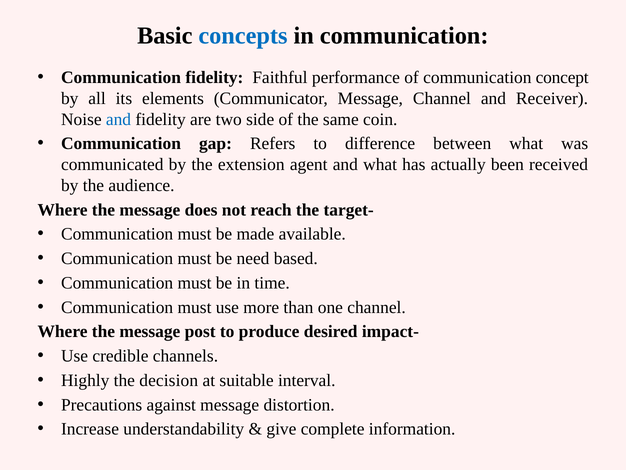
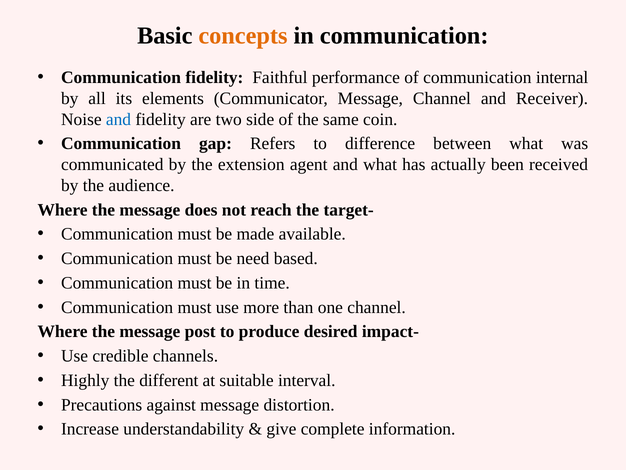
concepts colour: blue -> orange (243, 36)
concept: concept -> internal (562, 77)
decision: decision -> different (169, 380)
